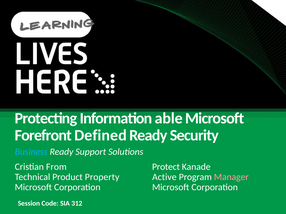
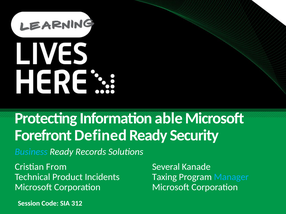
Support: Support -> Records (91, 152)
Protect: Protect -> Several (166, 167)
Property: Property -> Incidents (102, 177)
Active: Active -> Taxing (164, 177)
Manager colour: pink -> light blue (231, 177)
